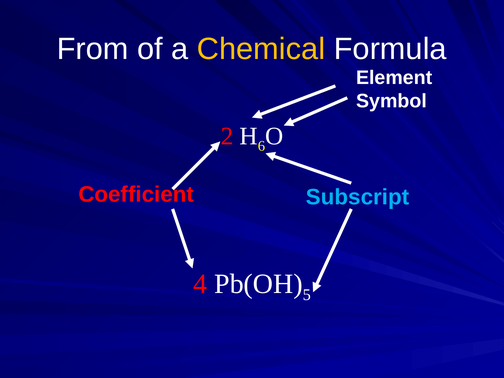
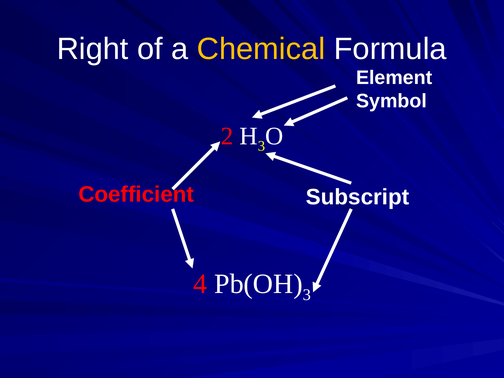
From: From -> Right (93, 49)
6: 6 -> 3 (261, 146)
Subscript colour: light blue -> white (358, 197)
5: 5 -> 3 (307, 295)
